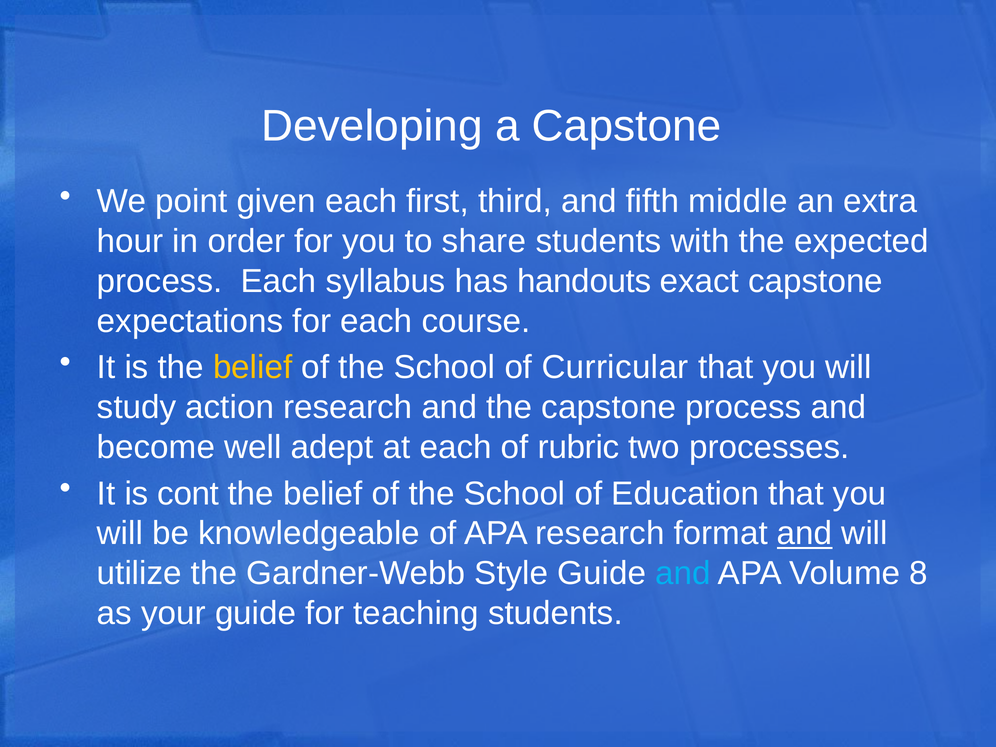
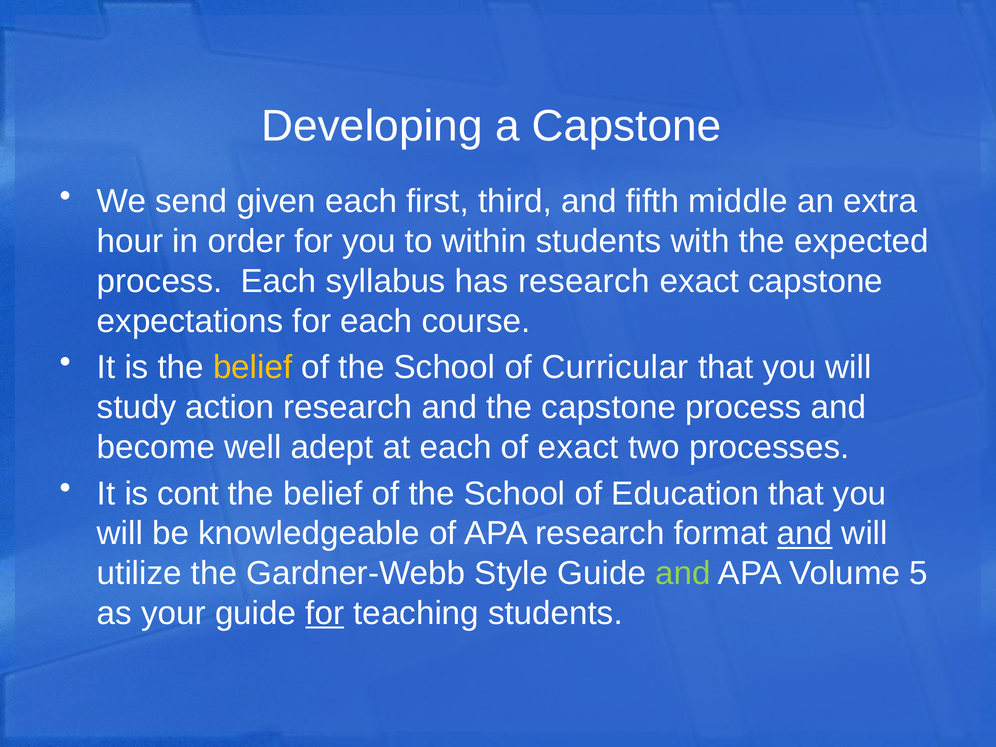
point: point -> send (191, 202)
share: share -> within (484, 241)
has handouts: handouts -> research (584, 281)
of rubric: rubric -> exact (578, 447)
and colour: light blue -> light green (683, 573)
8: 8 -> 5 (919, 573)
for underline: none -> present (325, 613)
